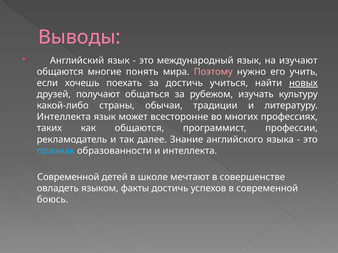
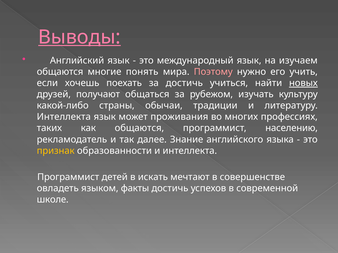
Выводы underline: none -> present (79, 37)
изучают: изучают -> изучаем (298, 61)
всесторонне: всесторонне -> проживания (179, 117)
профессии: профессии -> населению (292, 128)
признак colour: light blue -> yellow (56, 151)
Современной: Современной -> Программист (68, 177)
школе: школе -> искать (153, 177)
боюсь: боюсь -> школе (53, 200)
